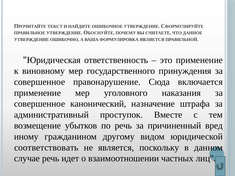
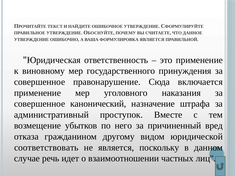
по речь: речь -> него (123, 126)
иному: иному -> отказа (26, 137)
